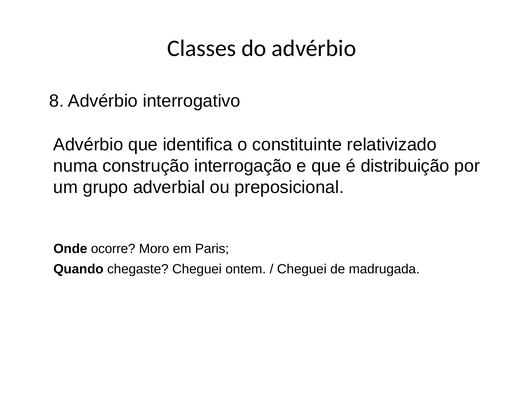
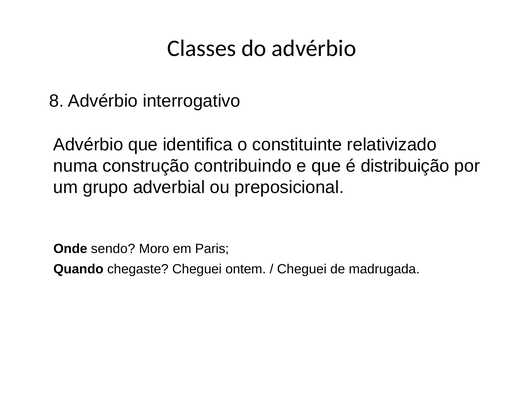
interrogação: interrogação -> contribuindo (243, 166)
ocorre: ocorre -> sendo (113, 249)
